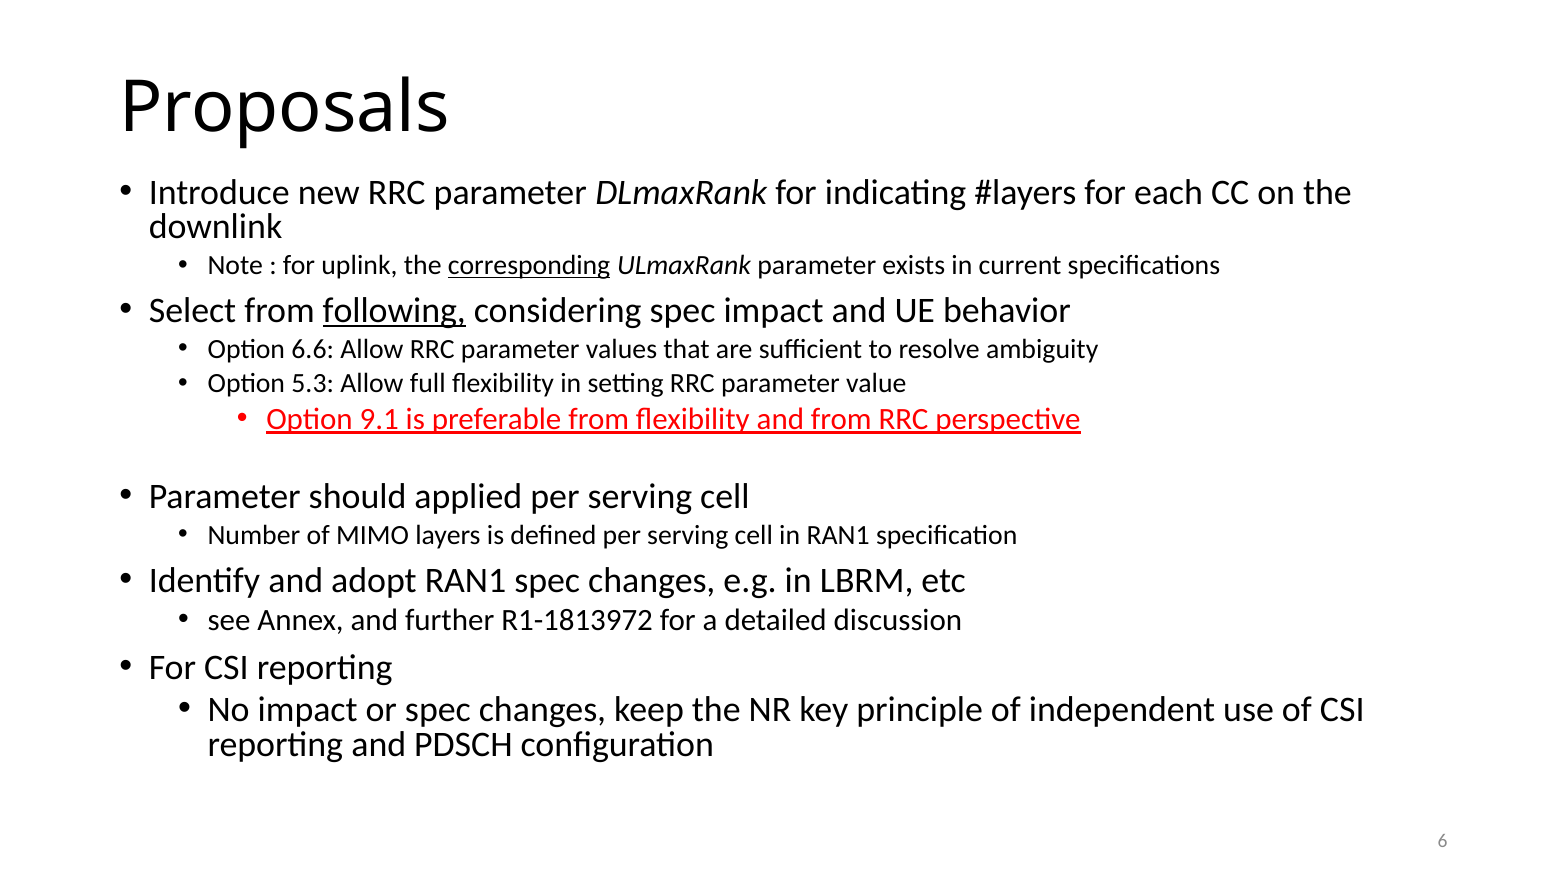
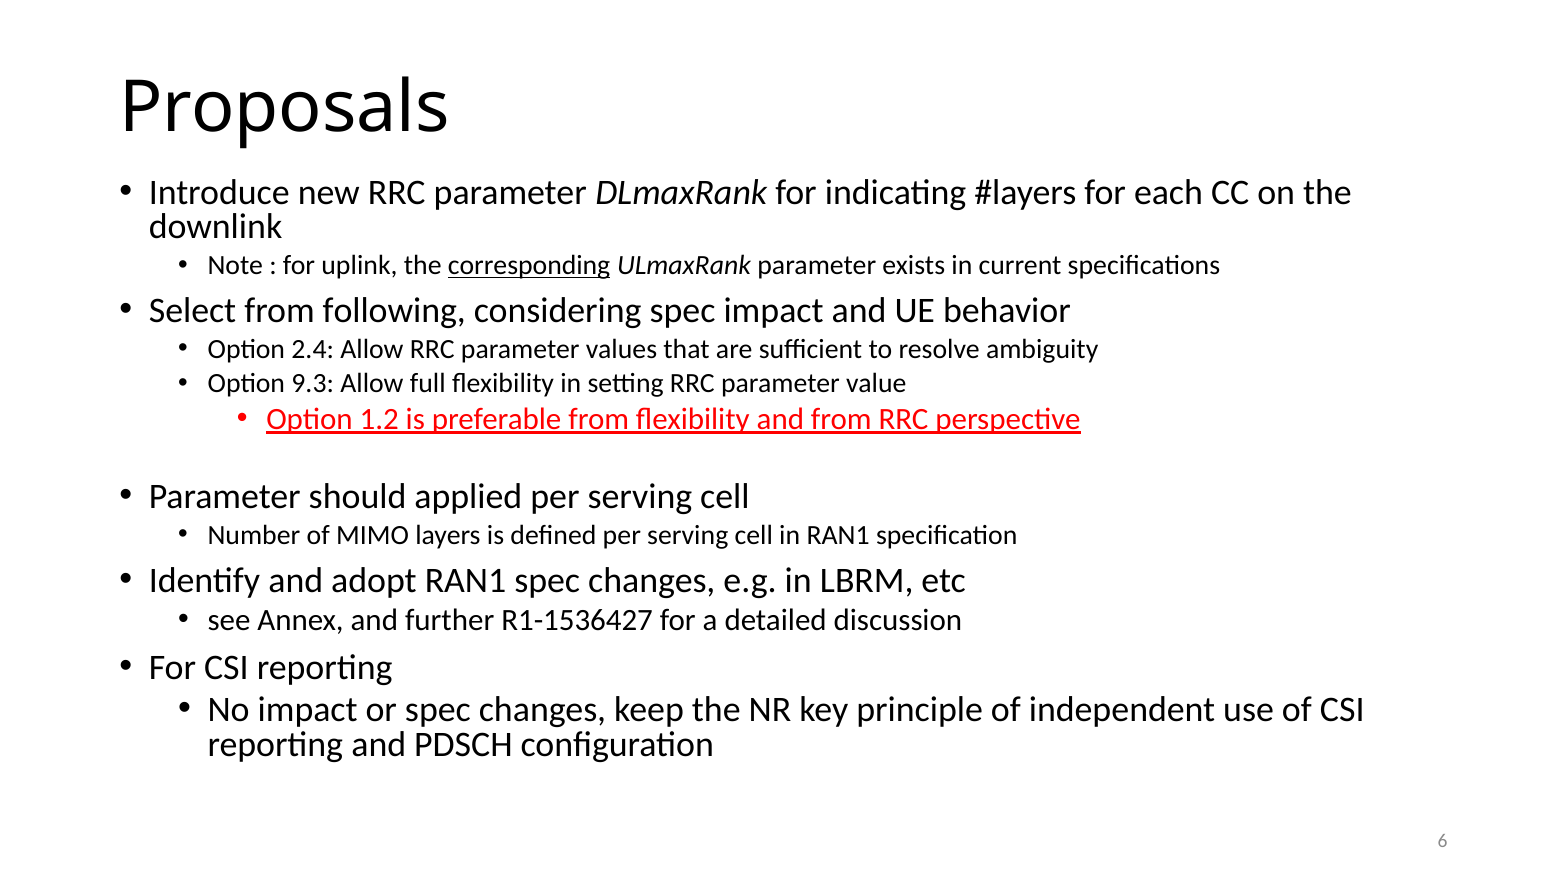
following underline: present -> none (394, 311)
6.6: 6.6 -> 2.4 (313, 350)
5.3: 5.3 -> 9.3 (313, 384)
9.1: 9.1 -> 1.2 (379, 420)
R1-1813972: R1-1813972 -> R1-1536427 (577, 621)
